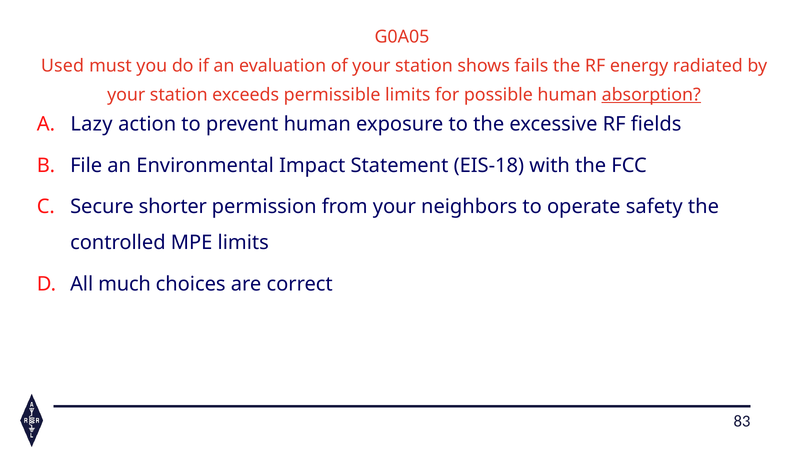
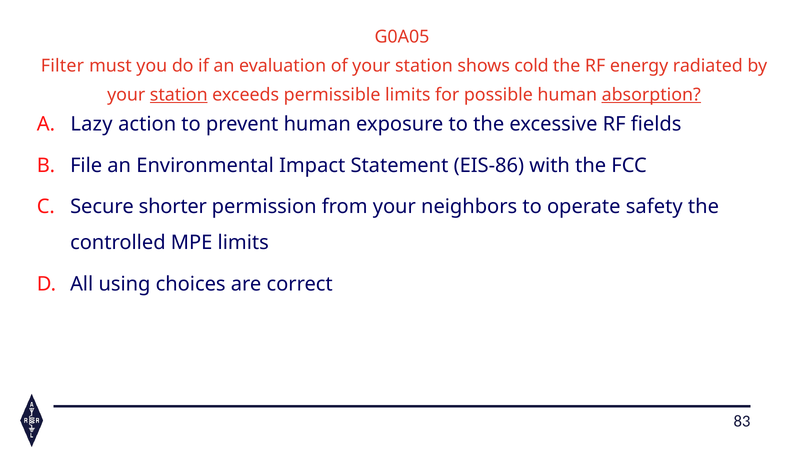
Used: Used -> Filter (62, 66)
fails: fails -> cold (532, 66)
station underline: none -> present (179, 95)
EIS-18: EIS-18 -> EIS-86 (489, 166)
much: much -> using (124, 284)
